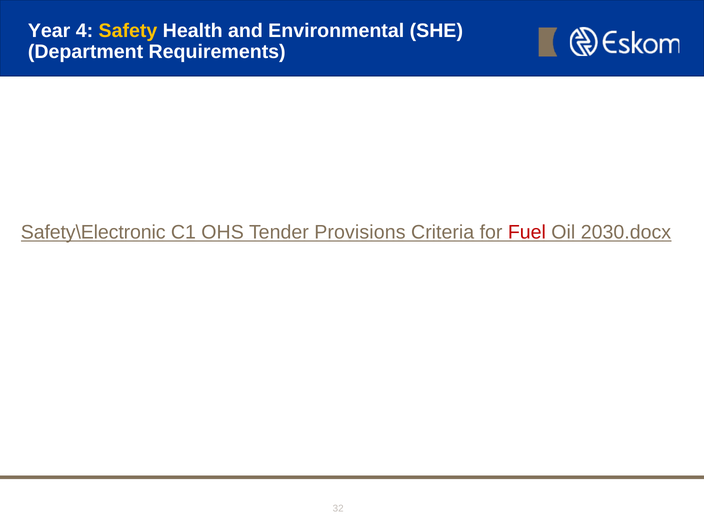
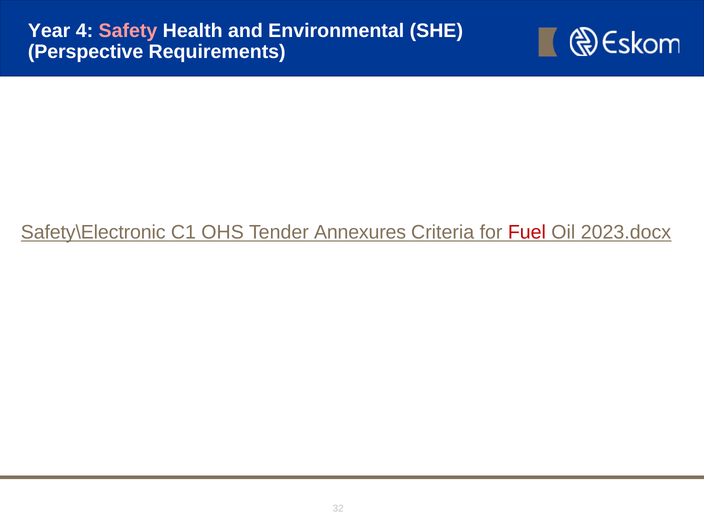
Safety colour: yellow -> pink (128, 31)
Department: Department -> Perspective (86, 52)
Provisions: Provisions -> Annexures (360, 232)
2030.docx: 2030.docx -> 2023.docx (626, 232)
